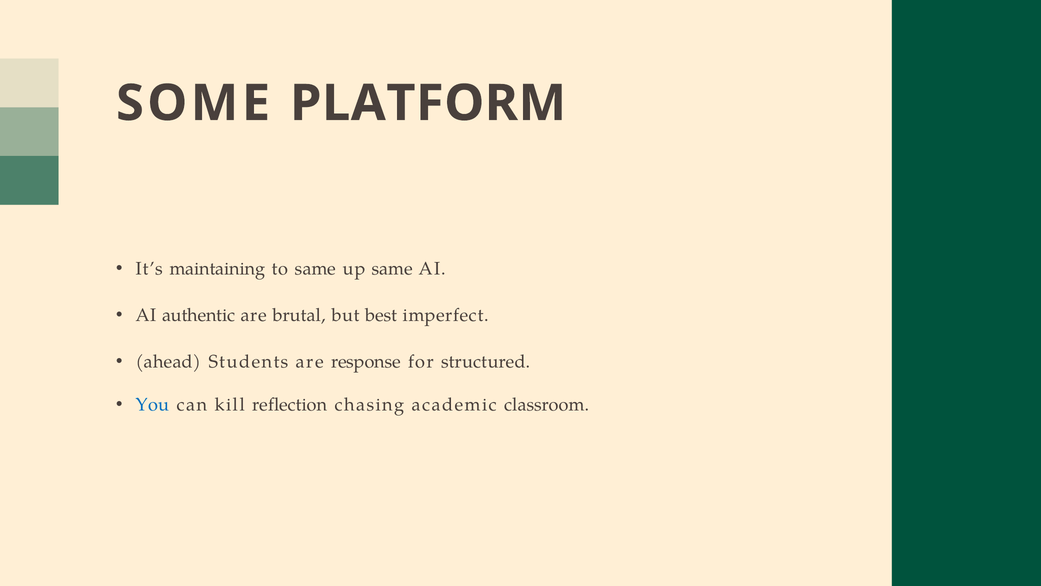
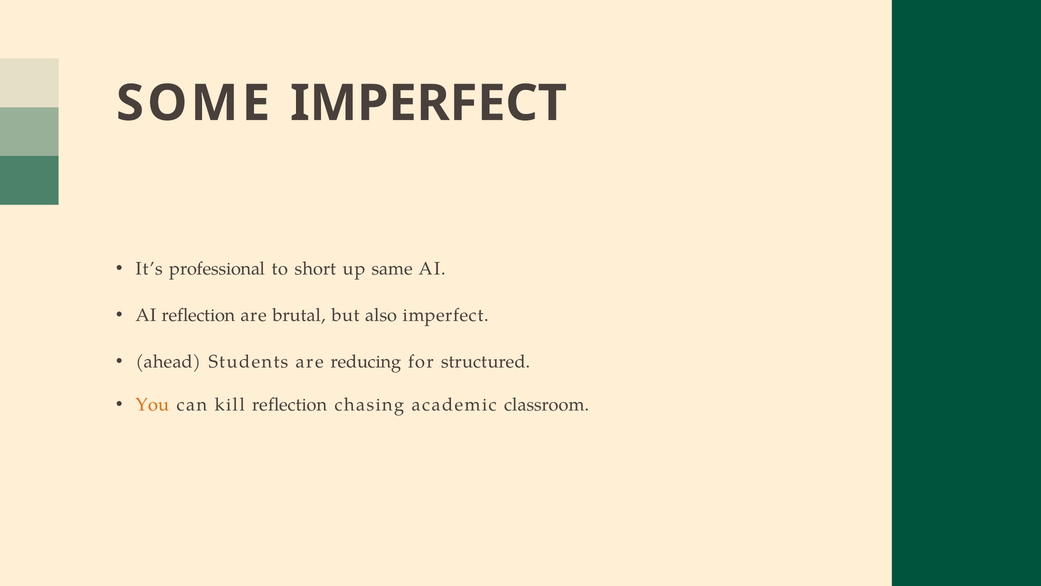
SOME PLATFORM: PLATFORM -> IMPERFECT (428, 103)
maintaining: maintaining -> professional (217, 268)
to same: same -> short (316, 268)
AI authentic: authentic -> reflection (199, 315)
best: best -> also (381, 315)
response: response -> reducing (366, 361)
You colour: blue -> orange (152, 405)
